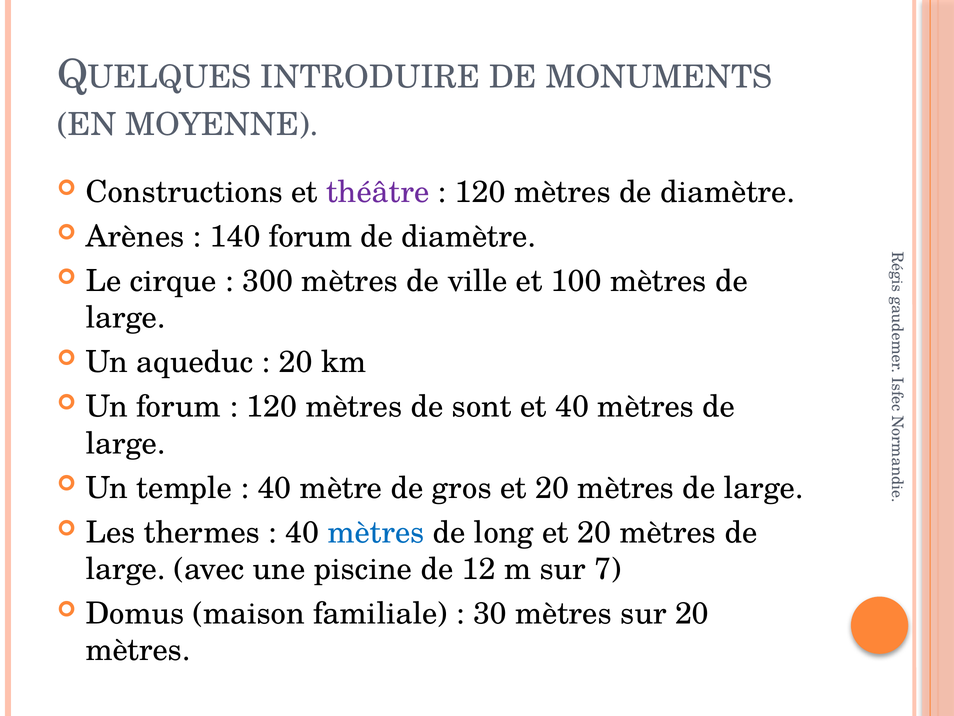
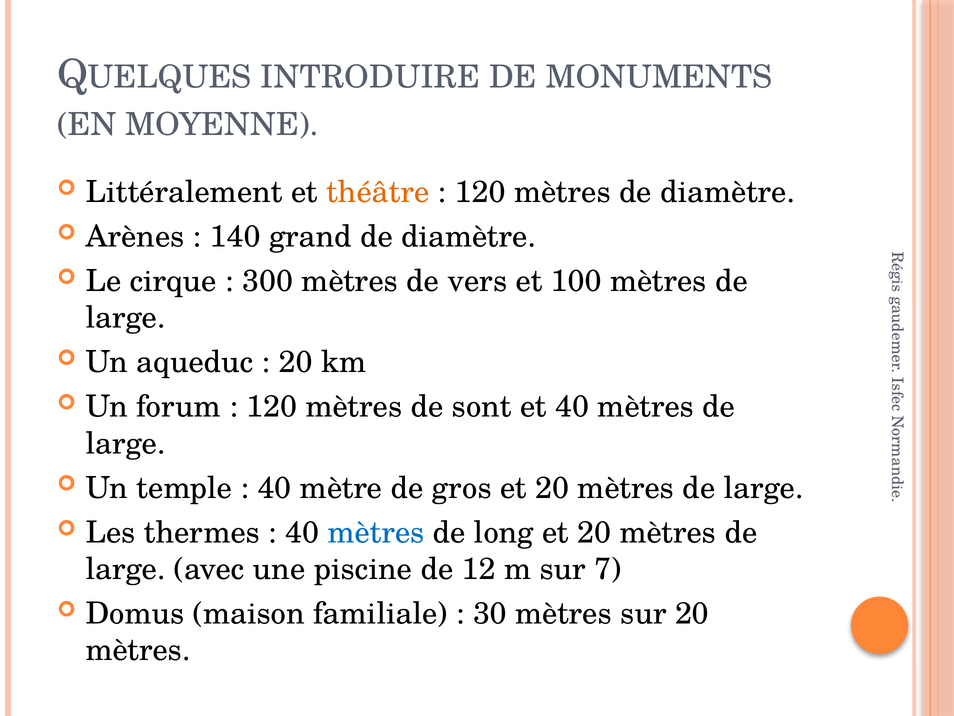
Constructions: Constructions -> Littéralement (184, 192)
théâtre colour: purple -> orange (378, 192)
140 forum: forum -> grand (310, 237)
ville: ville -> vers (477, 281)
